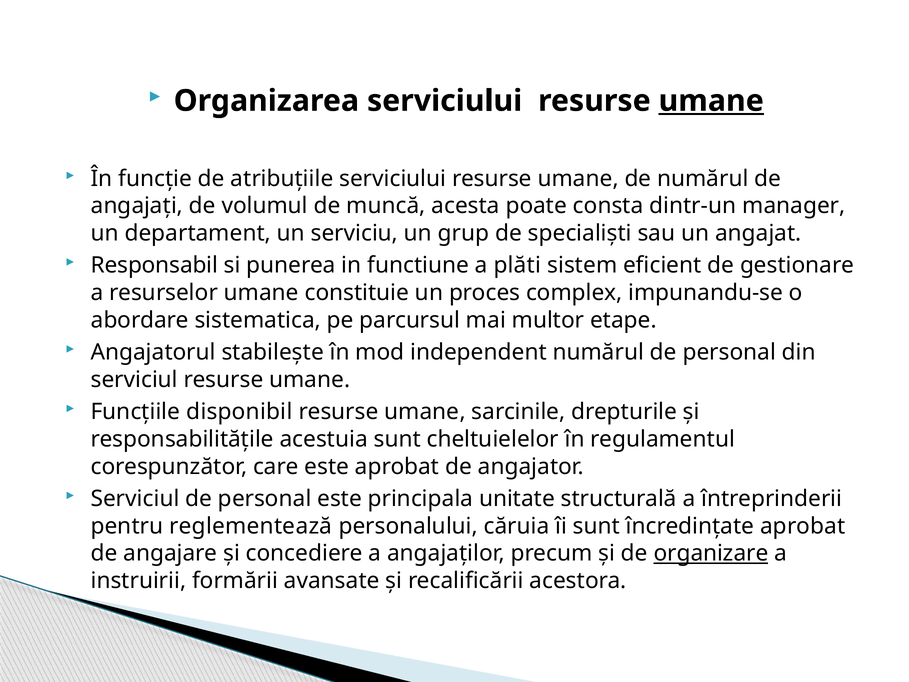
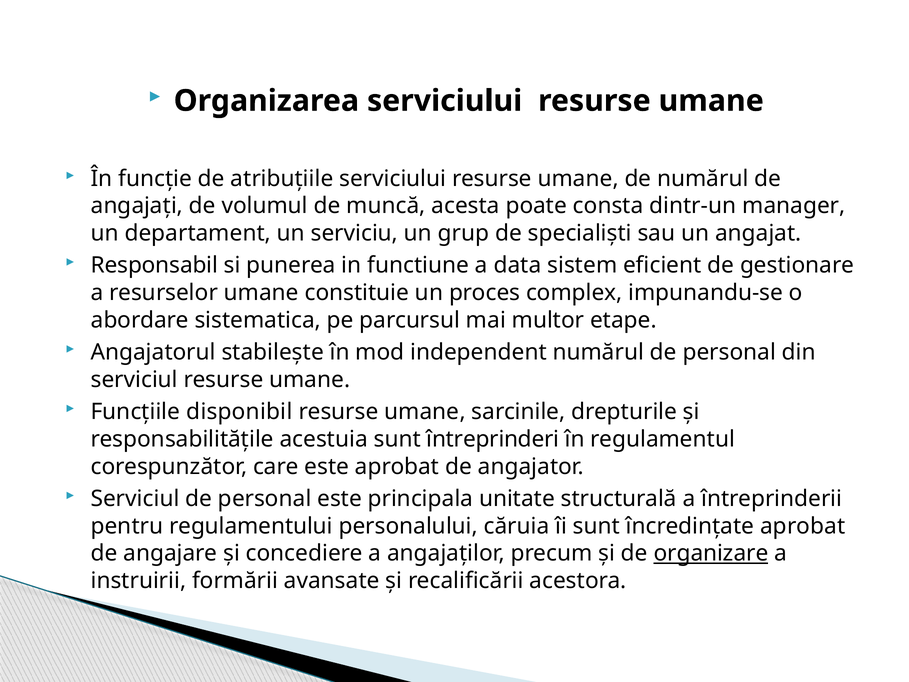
umane underline: present -> none (711, 101)
plăti: plăti -> data (517, 265)
cheltuielelor: cheltuielelor -> întreprinderi (493, 439)
reglementează: reglementează -> regulamentului (251, 526)
